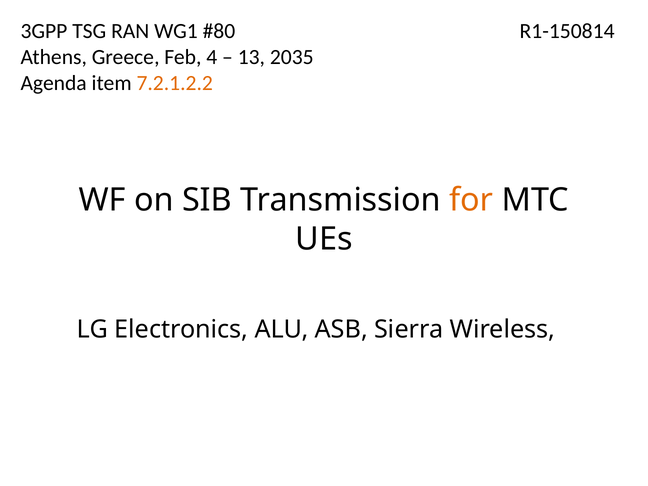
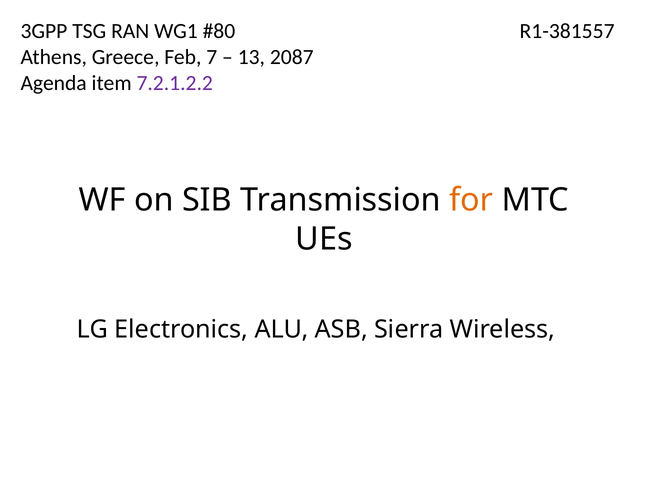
R1-150814: R1-150814 -> R1-381557 (567, 31)
4: 4 -> 7 (212, 57)
2035: 2035 -> 2087 (292, 57)
7.2.1.2.2 colour: orange -> purple (175, 83)
